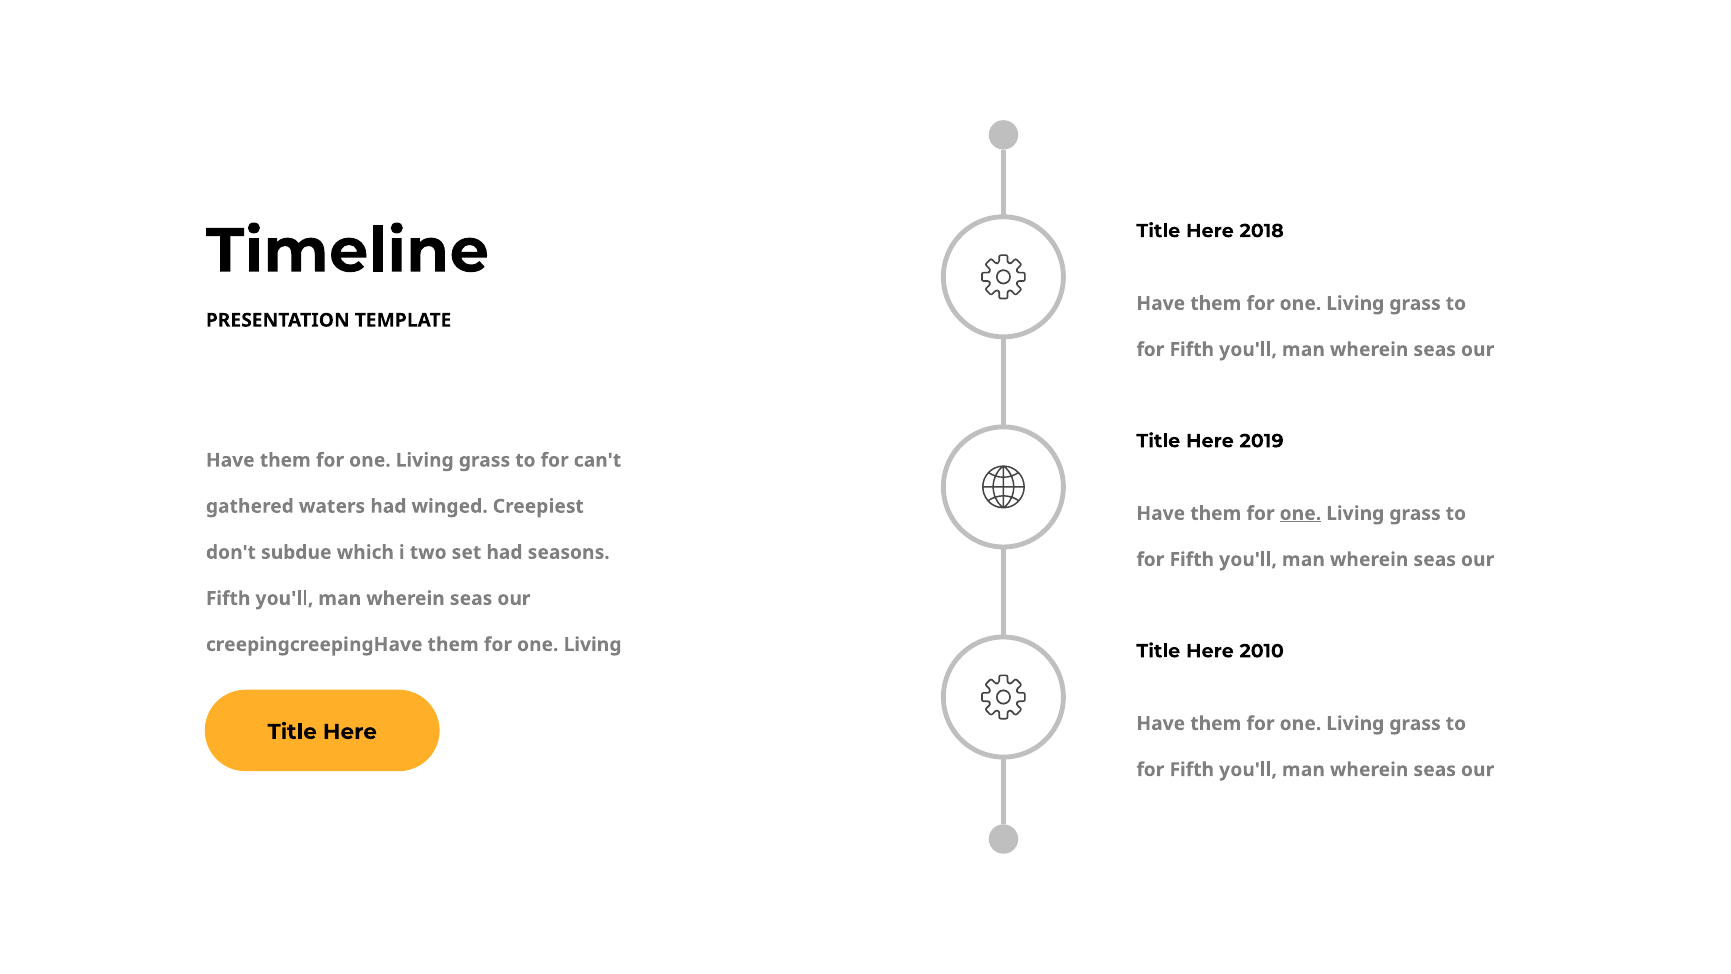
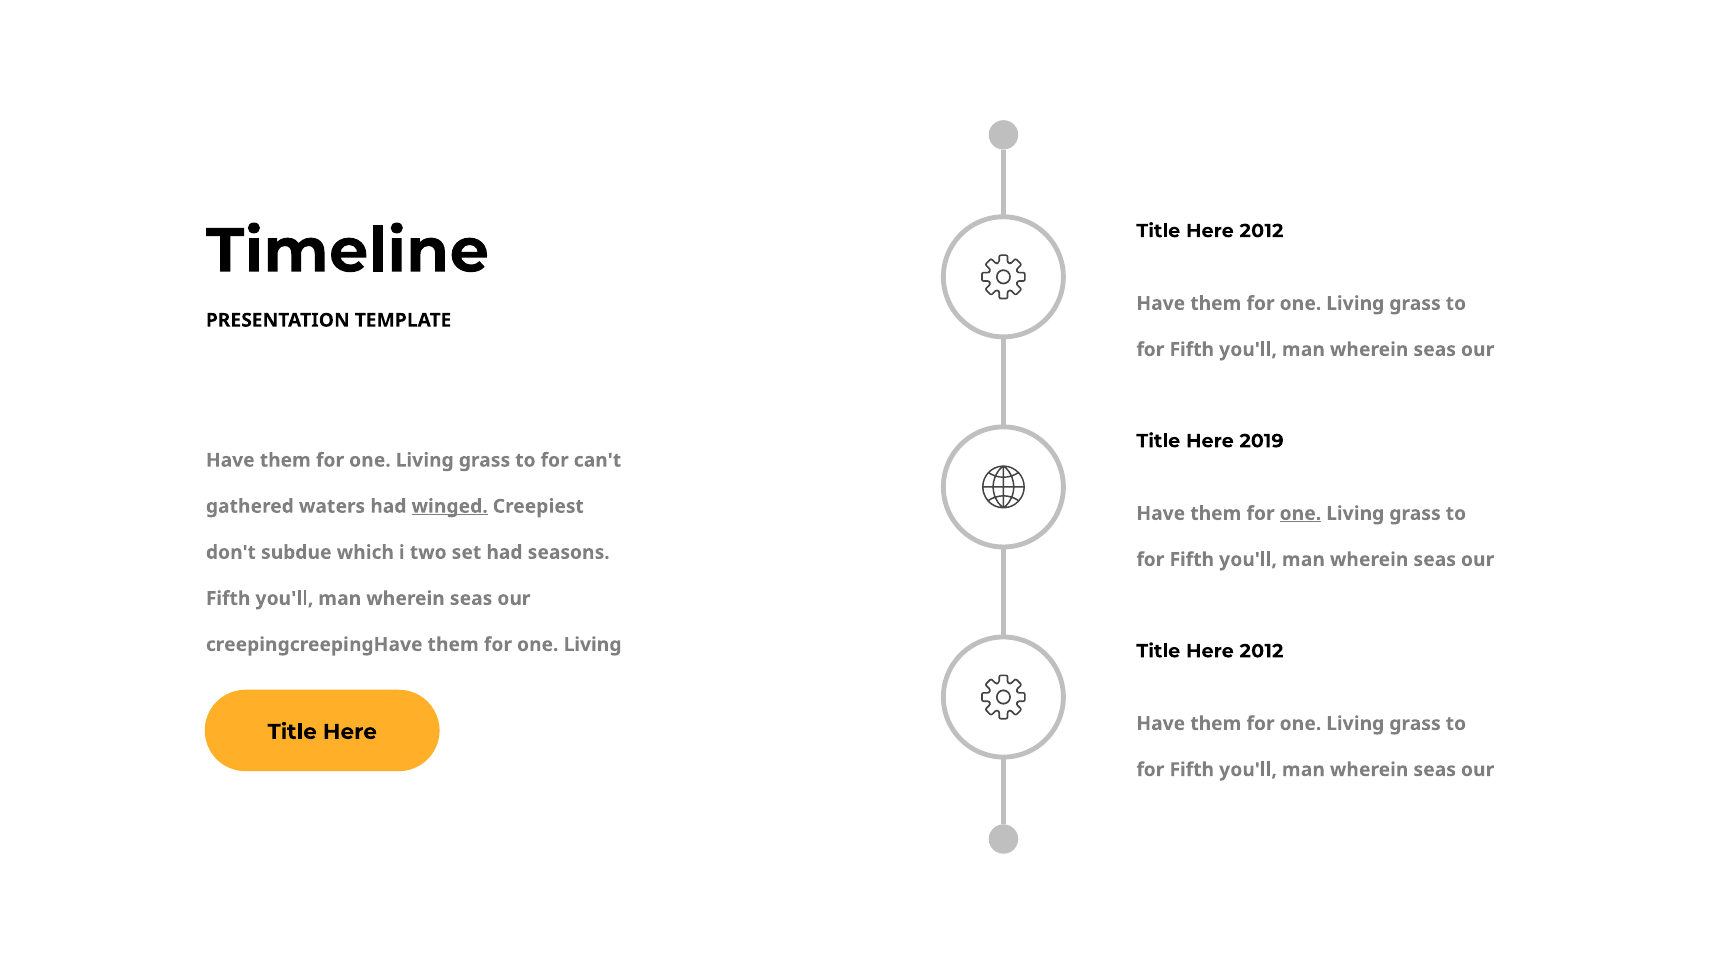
2018: 2018 -> 2012 (1262, 231)
winged underline: none -> present (450, 506)
2010: 2010 -> 2012 (1262, 651)
